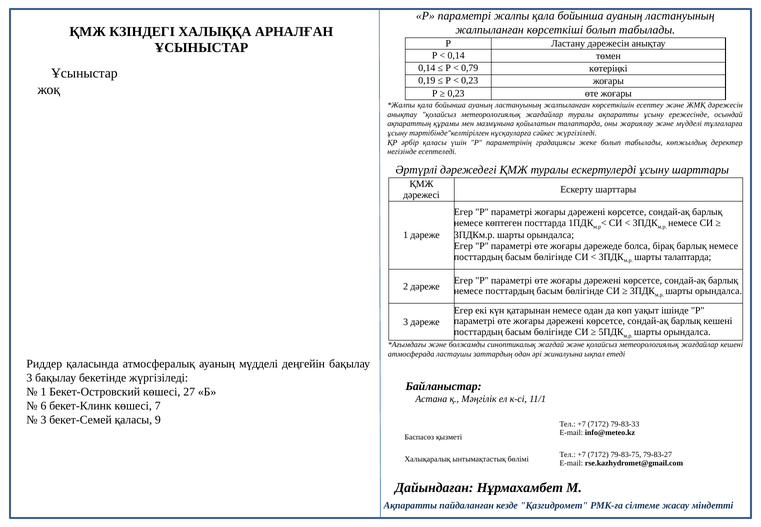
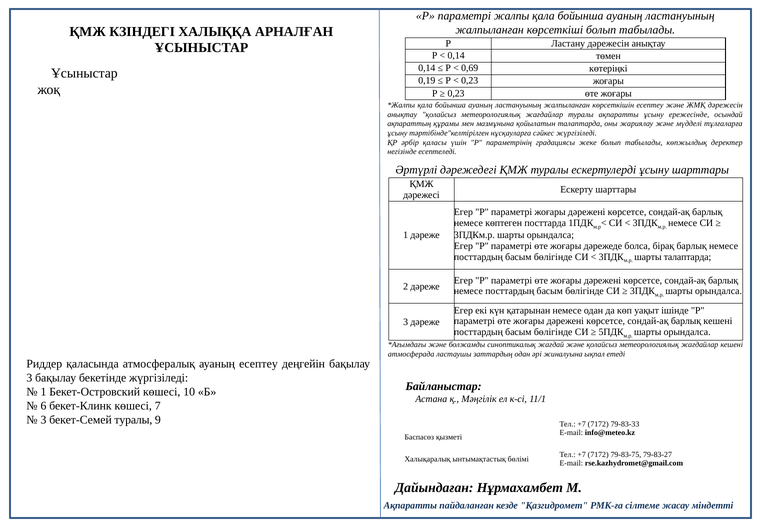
0,79: 0,79 -> 0,69 (470, 68)
ауаның мүдделі: мүдделі -> есептеу (258, 364)
27: 27 -> 10 (189, 392)
бекет-Семей қаласы: қаласы -> туралы (133, 420)
